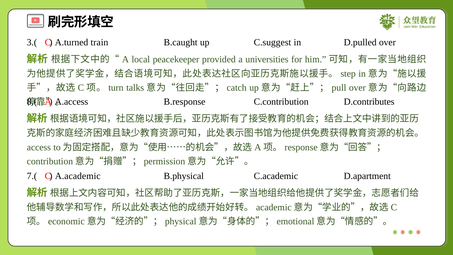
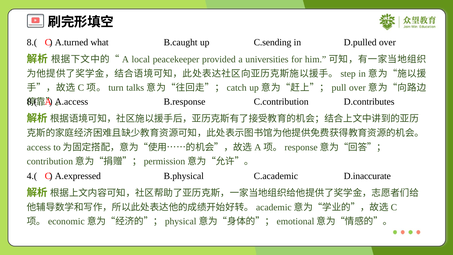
3.(: 3.( -> 8.( (32, 42)
train: train -> what (100, 42)
C.suggest: C.suggest -> C.sending (273, 42)
7.(: 7.( -> 4.( (32, 176)
A.academic: A.academic -> A.expressed (78, 176)
D.apartment: D.apartment -> D.inaccurate (367, 176)
